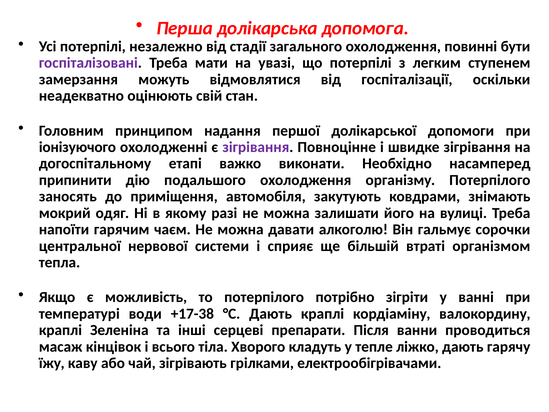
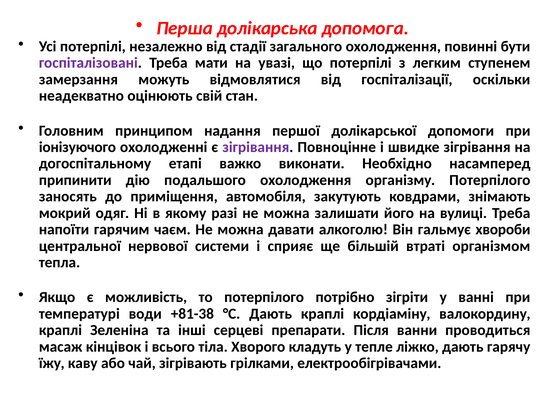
сорочки: сорочки -> хвороби (503, 229)
+17-38: +17-38 -> +81-38 (192, 314)
